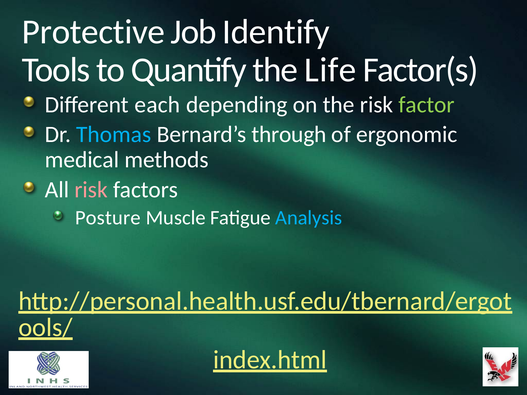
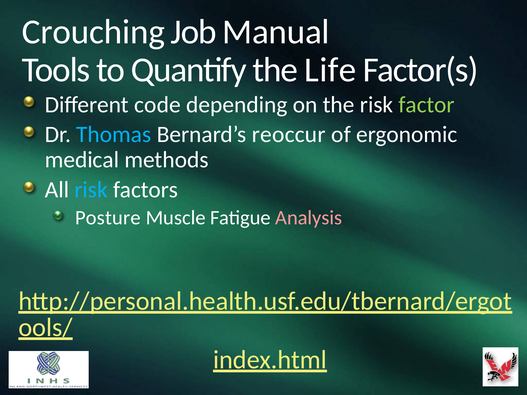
Protective: Protective -> Crouching (93, 32)
Identify: Identify -> Manual (276, 32)
each: each -> code (157, 105)
through: through -> reoccur (289, 135)
risk colour: pink -> light blue (91, 190)
Analysis colour: light blue -> pink (309, 218)
